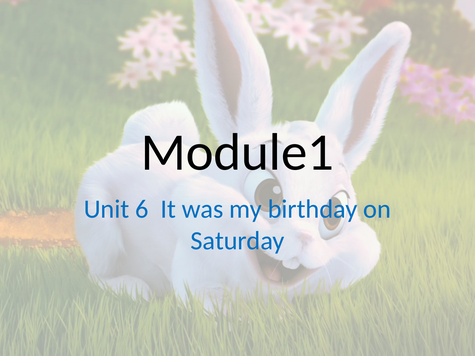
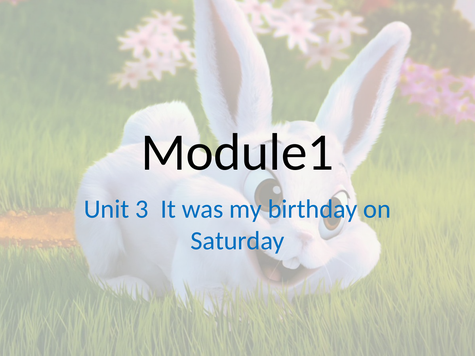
6: 6 -> 3 (142, 209)
